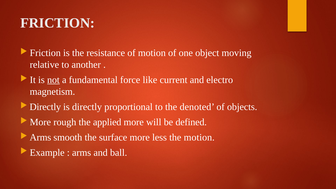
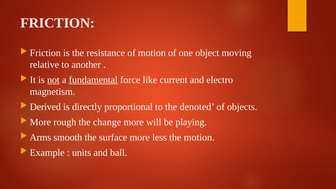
fundamental underline: none -> present (93, 80)
Directly: Directly -> Derived (45, 107)
applied: applied -> change (107, 122)
defined: defined -> playing (191, 122)
arms: arms -> units (82, 153)
